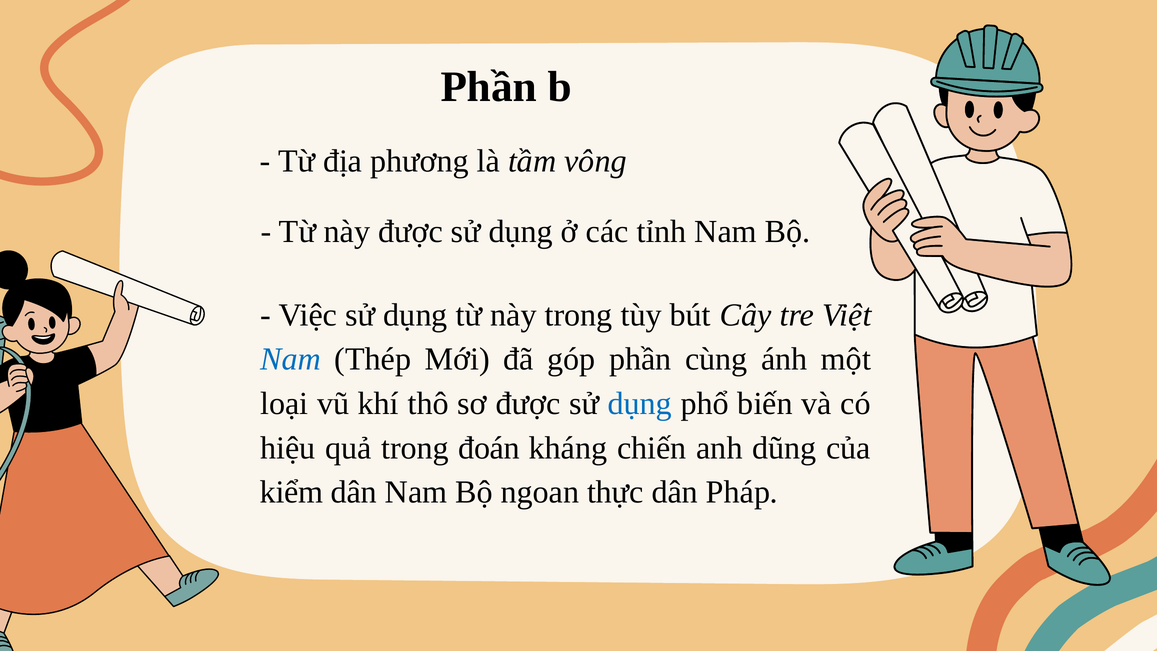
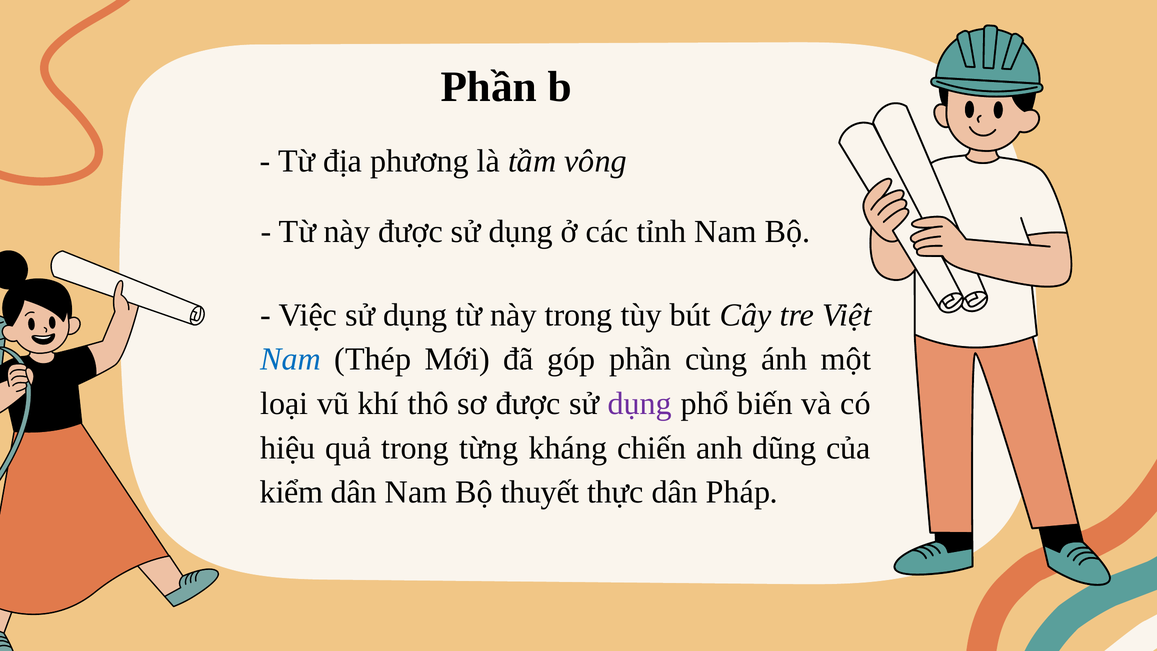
dụng colour: blue -> purple (640, 404)
đoán: đoán -> từng (489, 448)
ngoan: ngoan -> thuyết (540, 492)
